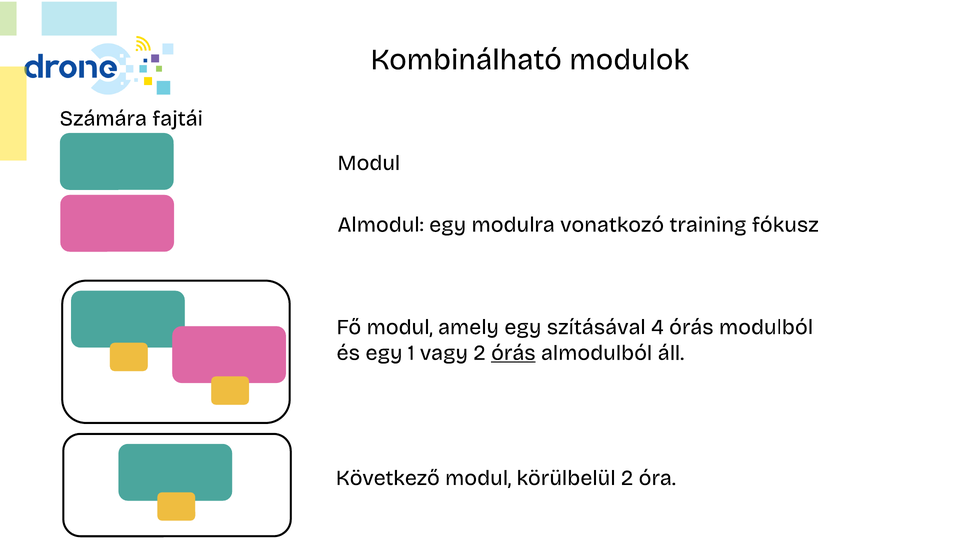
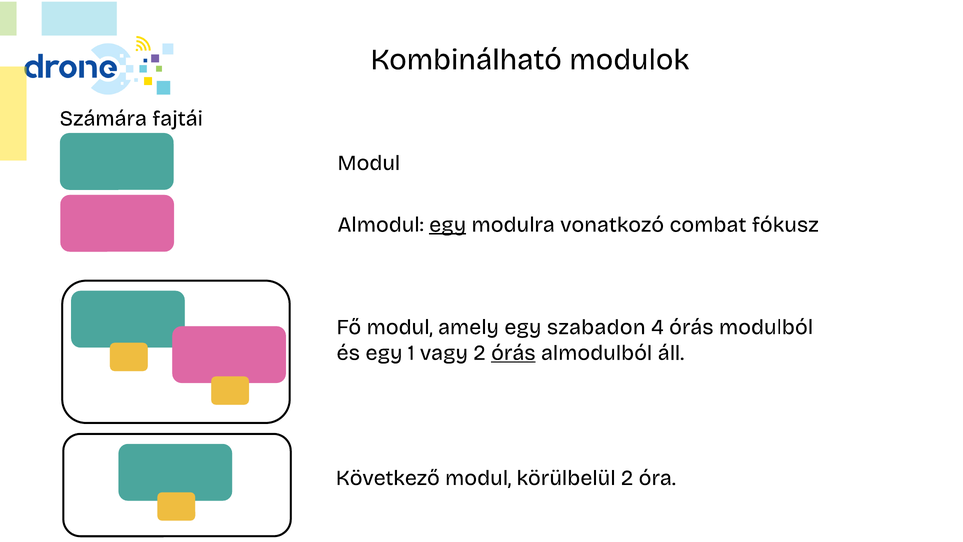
egy underline: none -> present (448, 225)
training: training -> combat (708, 225)
szításával: szításával -> szabadon (596, 327)
